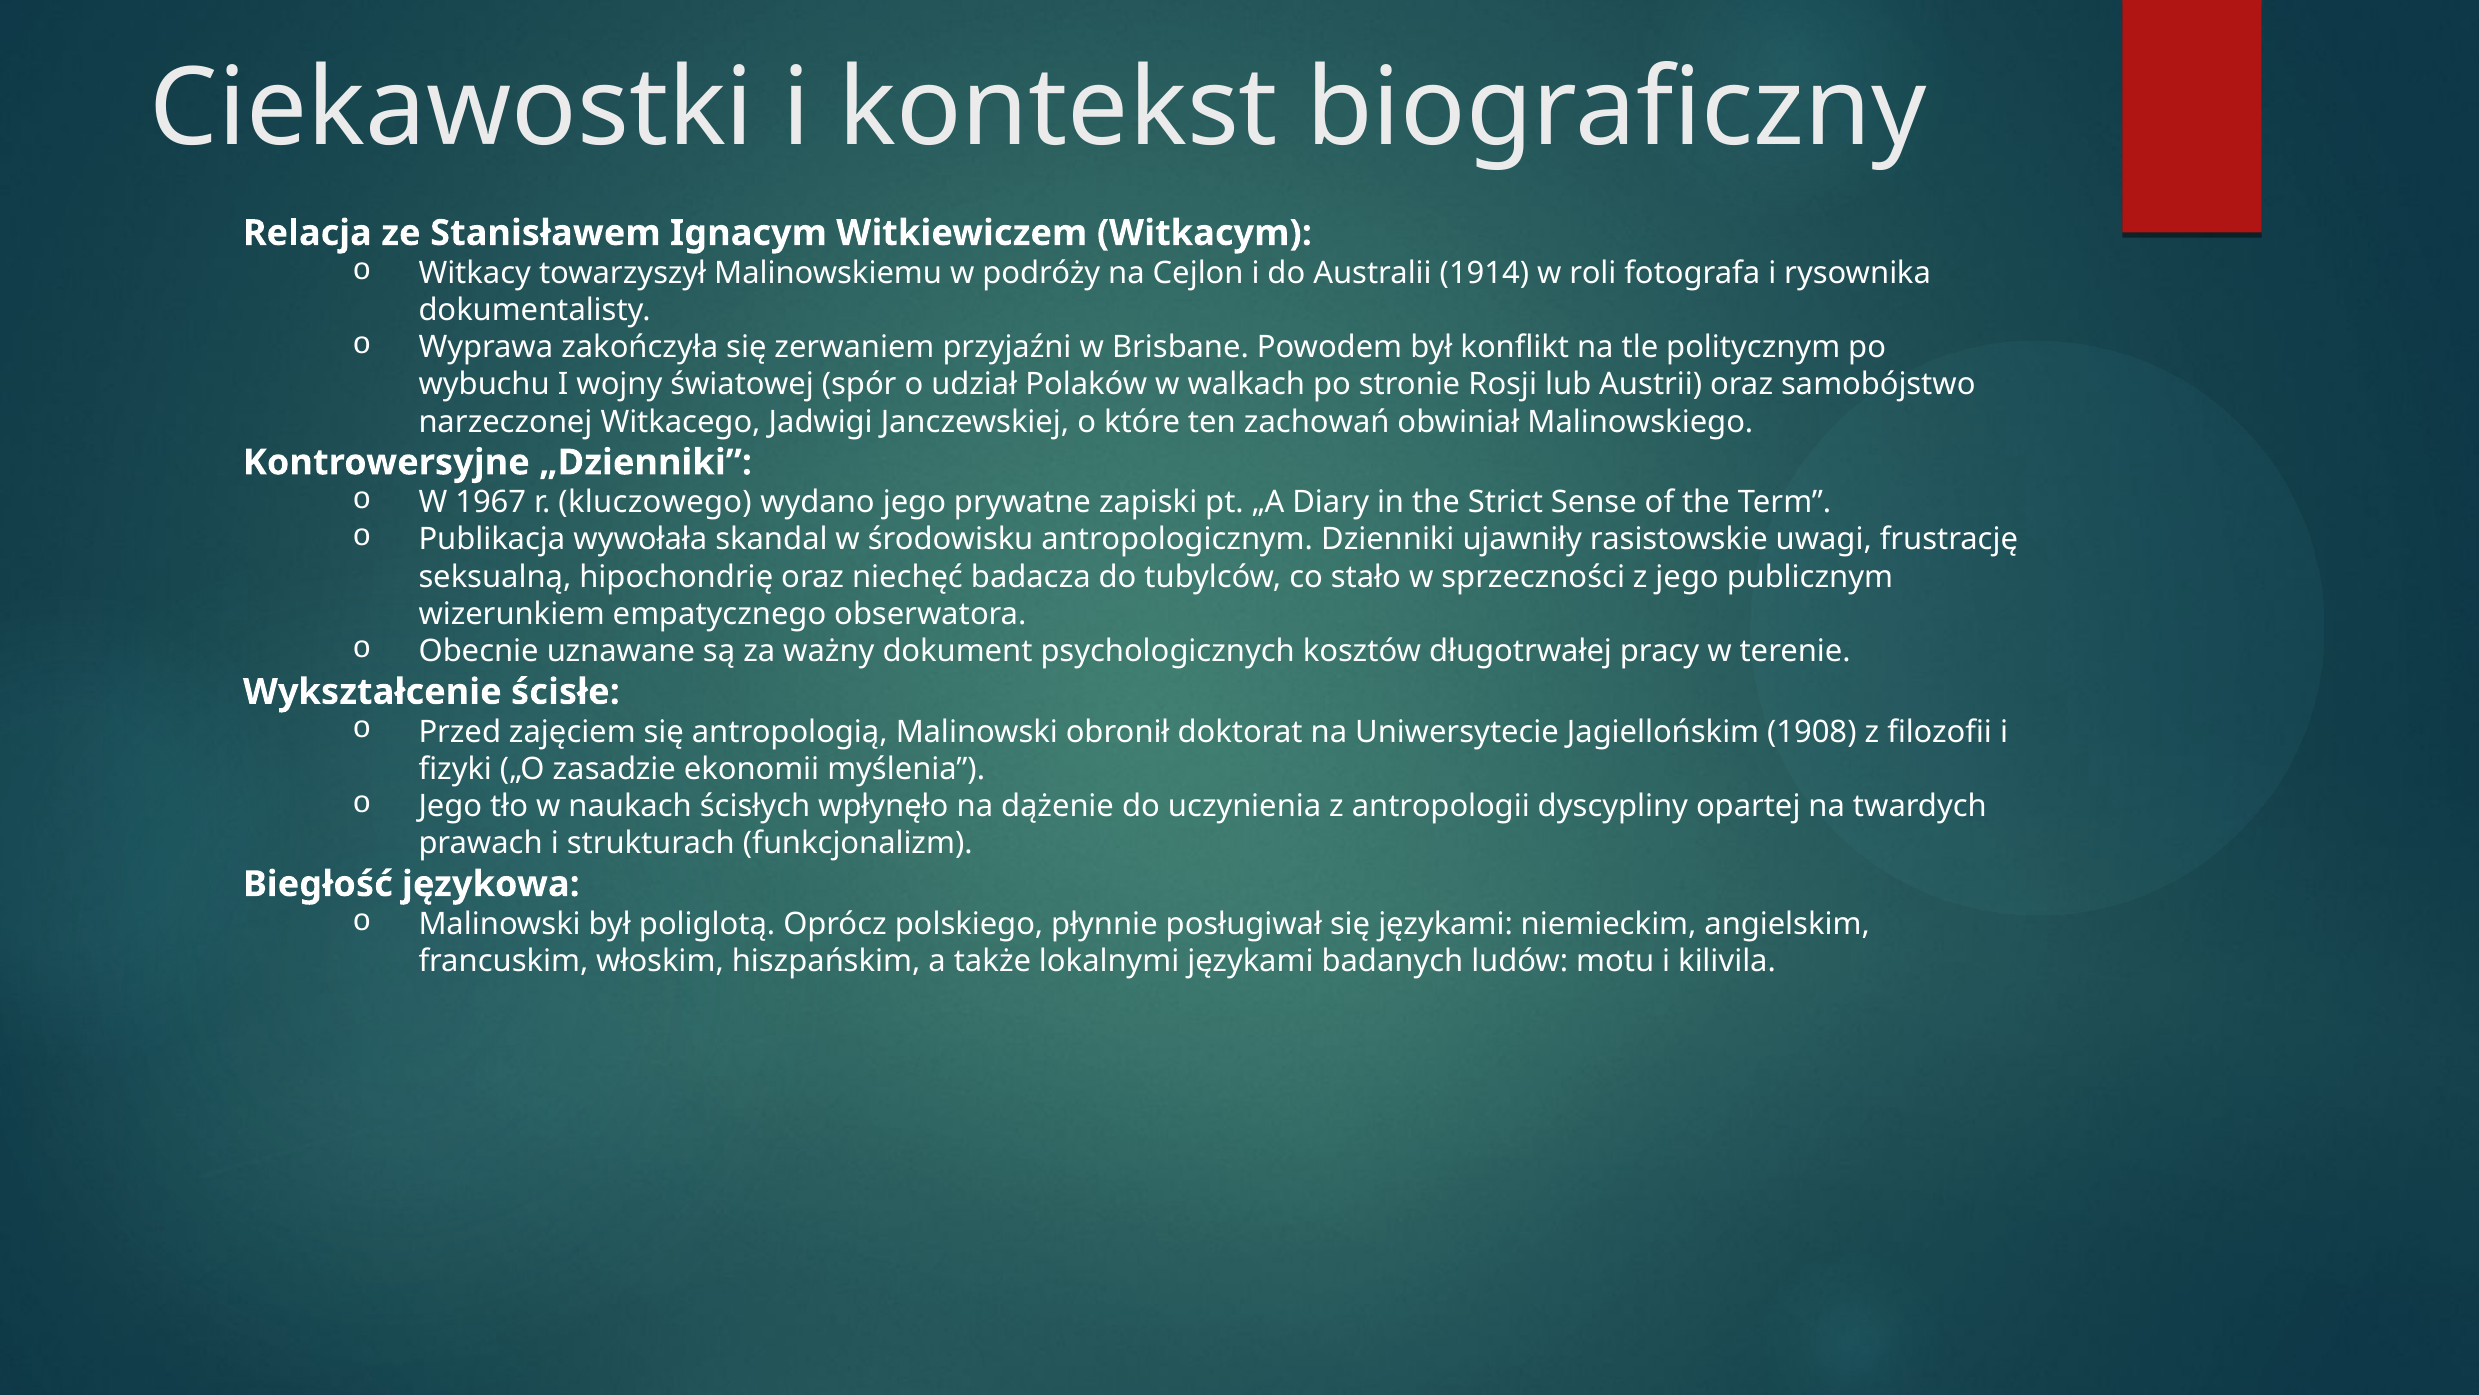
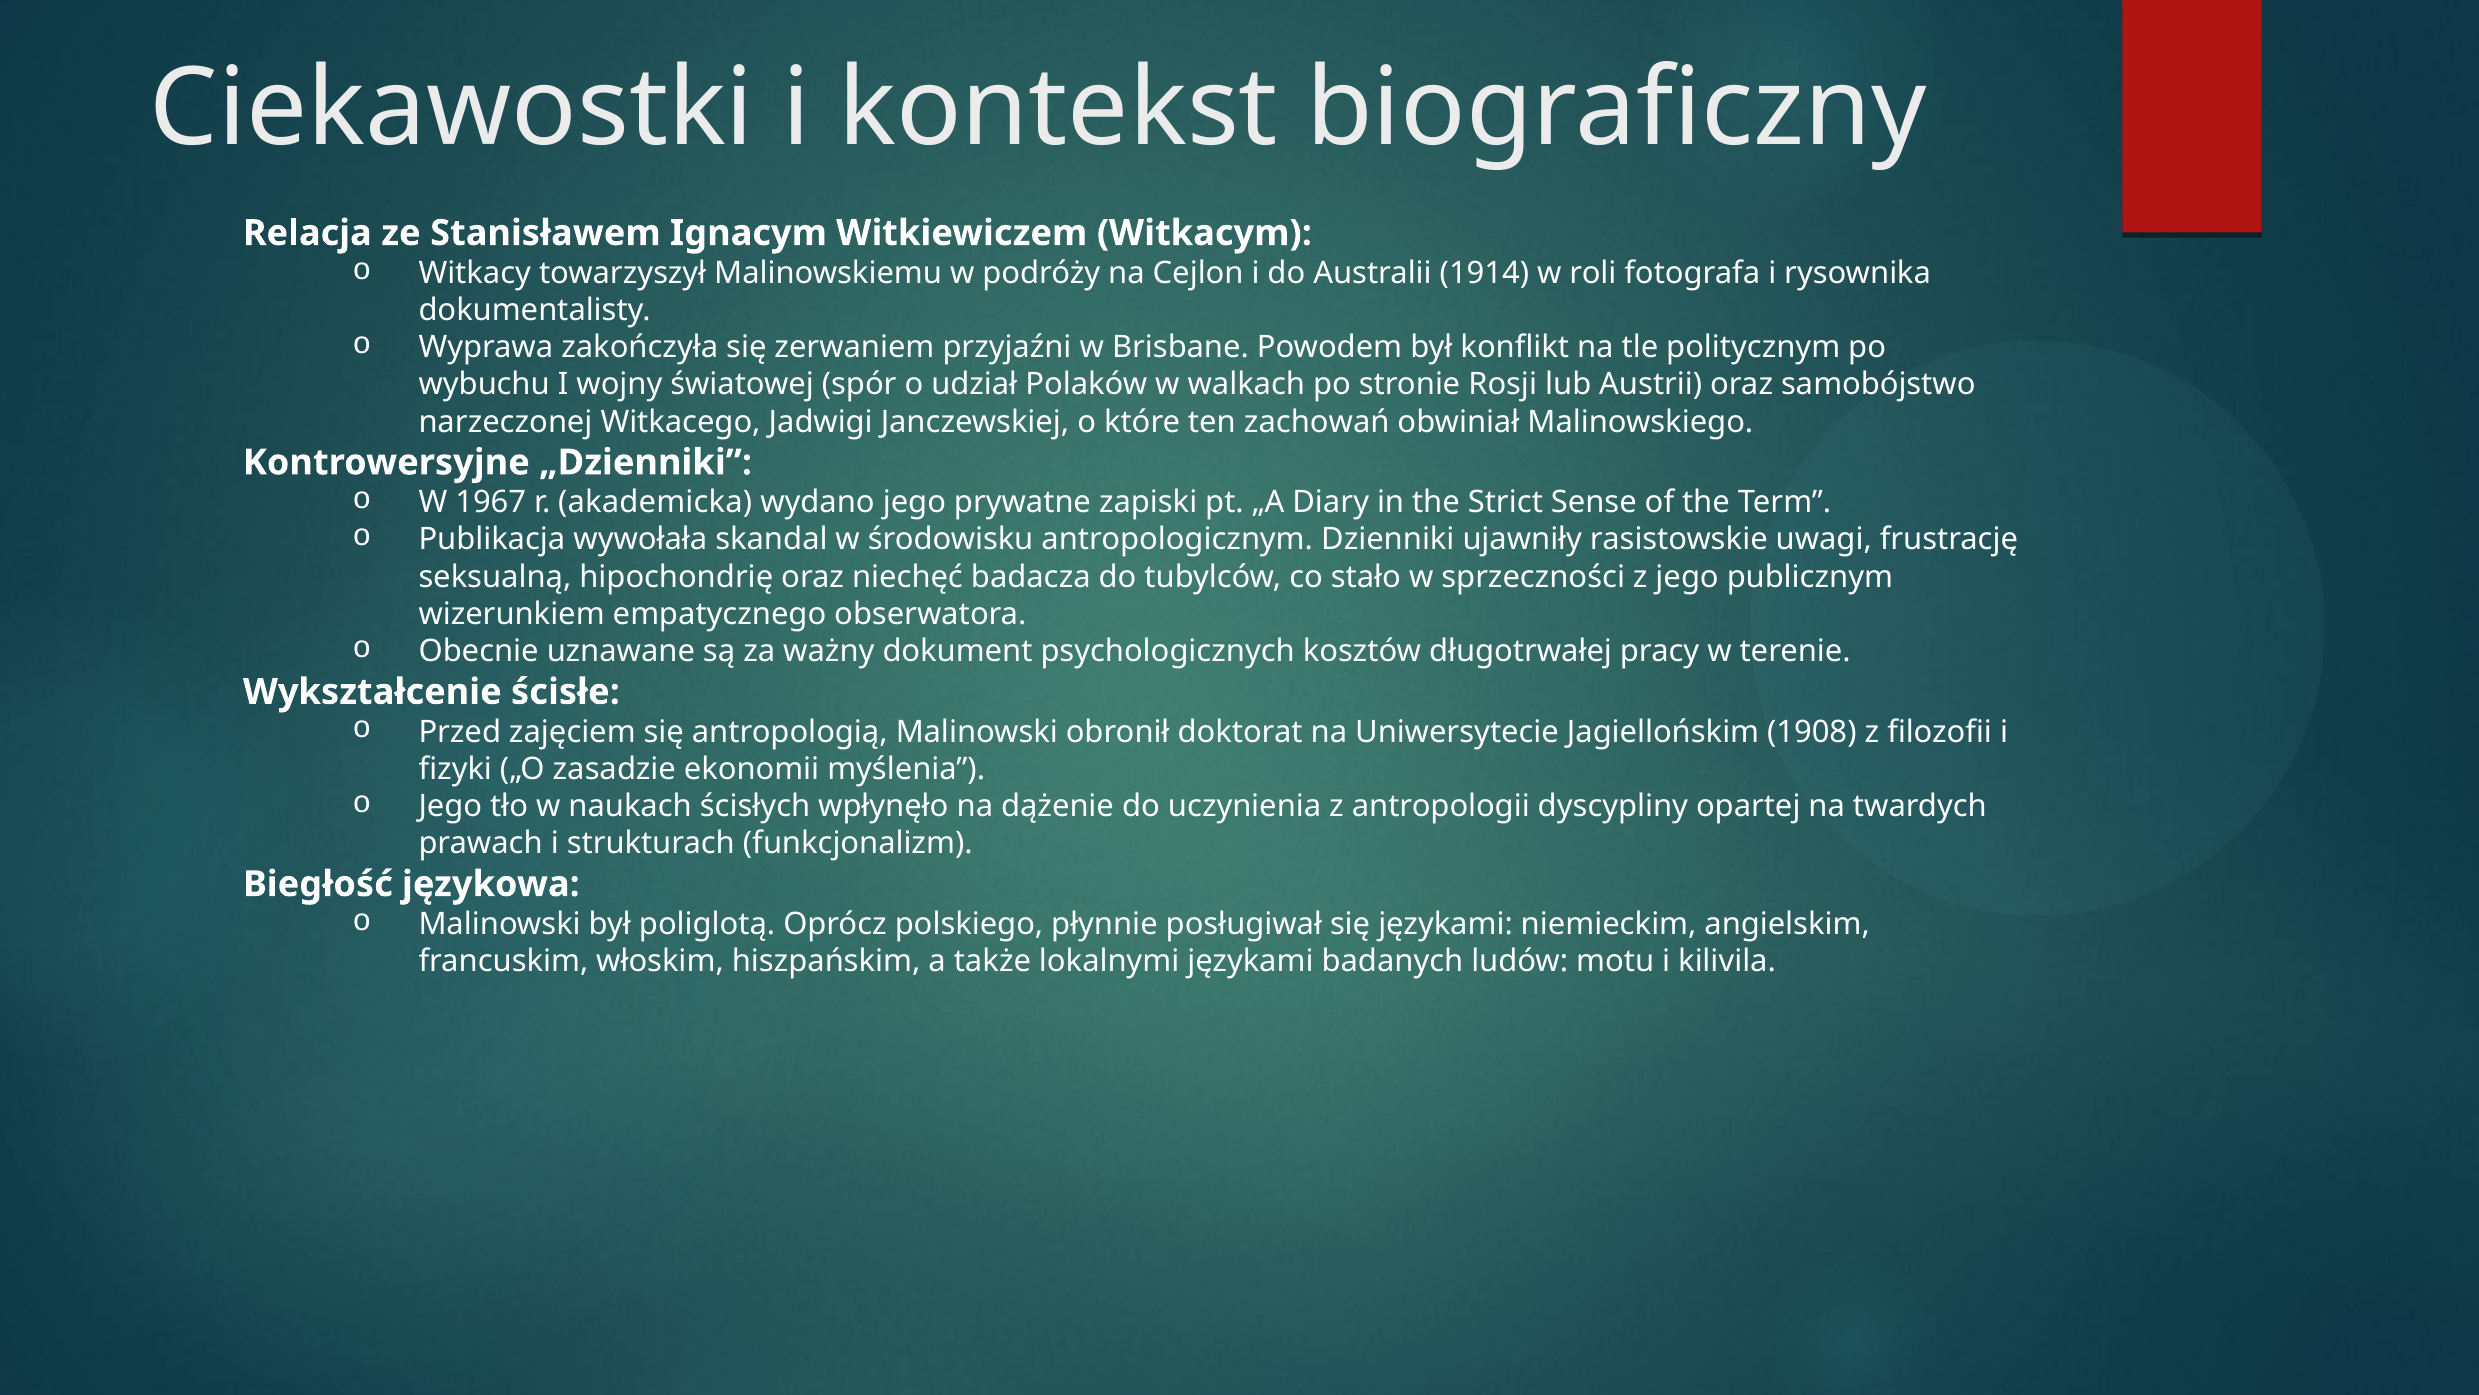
kluczowego: kluczowego -> akademicka (655, 502)
